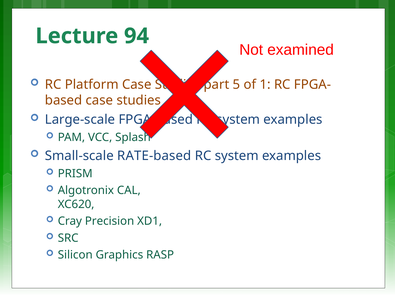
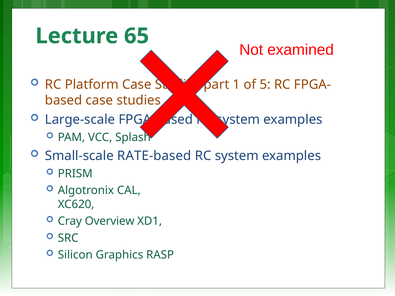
94: 94 -> 65 (136, 36)
5: 5 -> 1 (237, 85)
1: 1 -> 5 (265, 85)
Precision: Precision -> Overview (110, 221)
